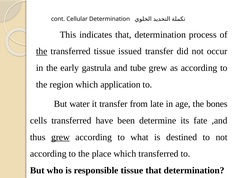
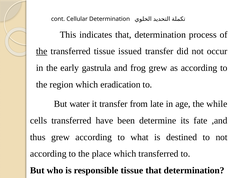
tube: tube -> frog (138, 68)
application: application -> eradication (120, 85)
bones: bones -> while (217, 104)
grew underline: present -> none (60, 138)
